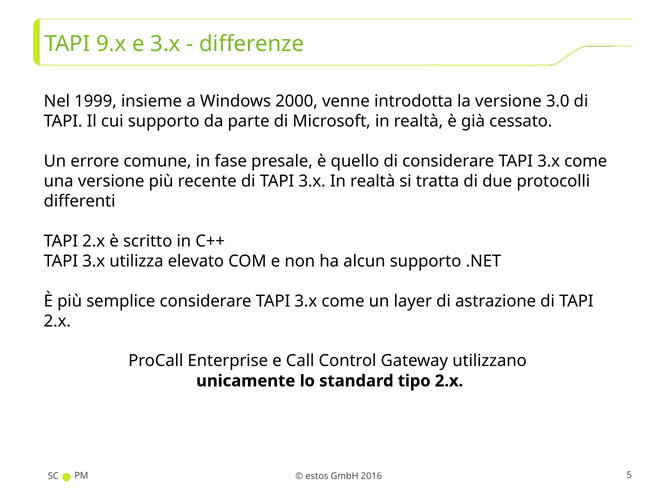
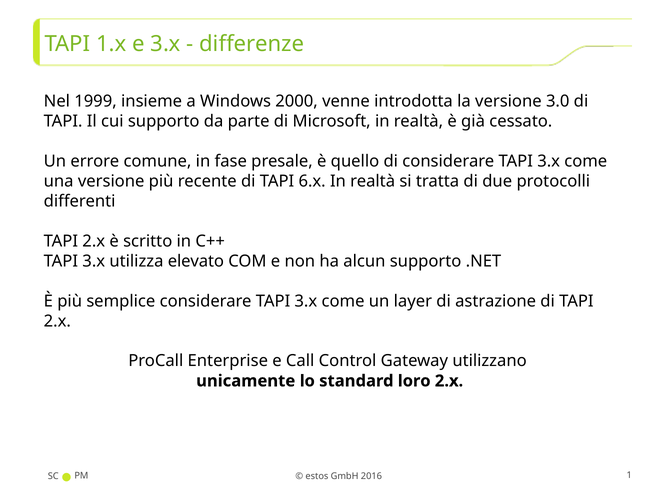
9.x: 9.x -> 1.x (111, 44)
di TAPI 3.x: 3.x -> 6.x (312, 181)
tipo: tipo -> loro (414, 381)
5: 5 -> 1 (629, 475)
